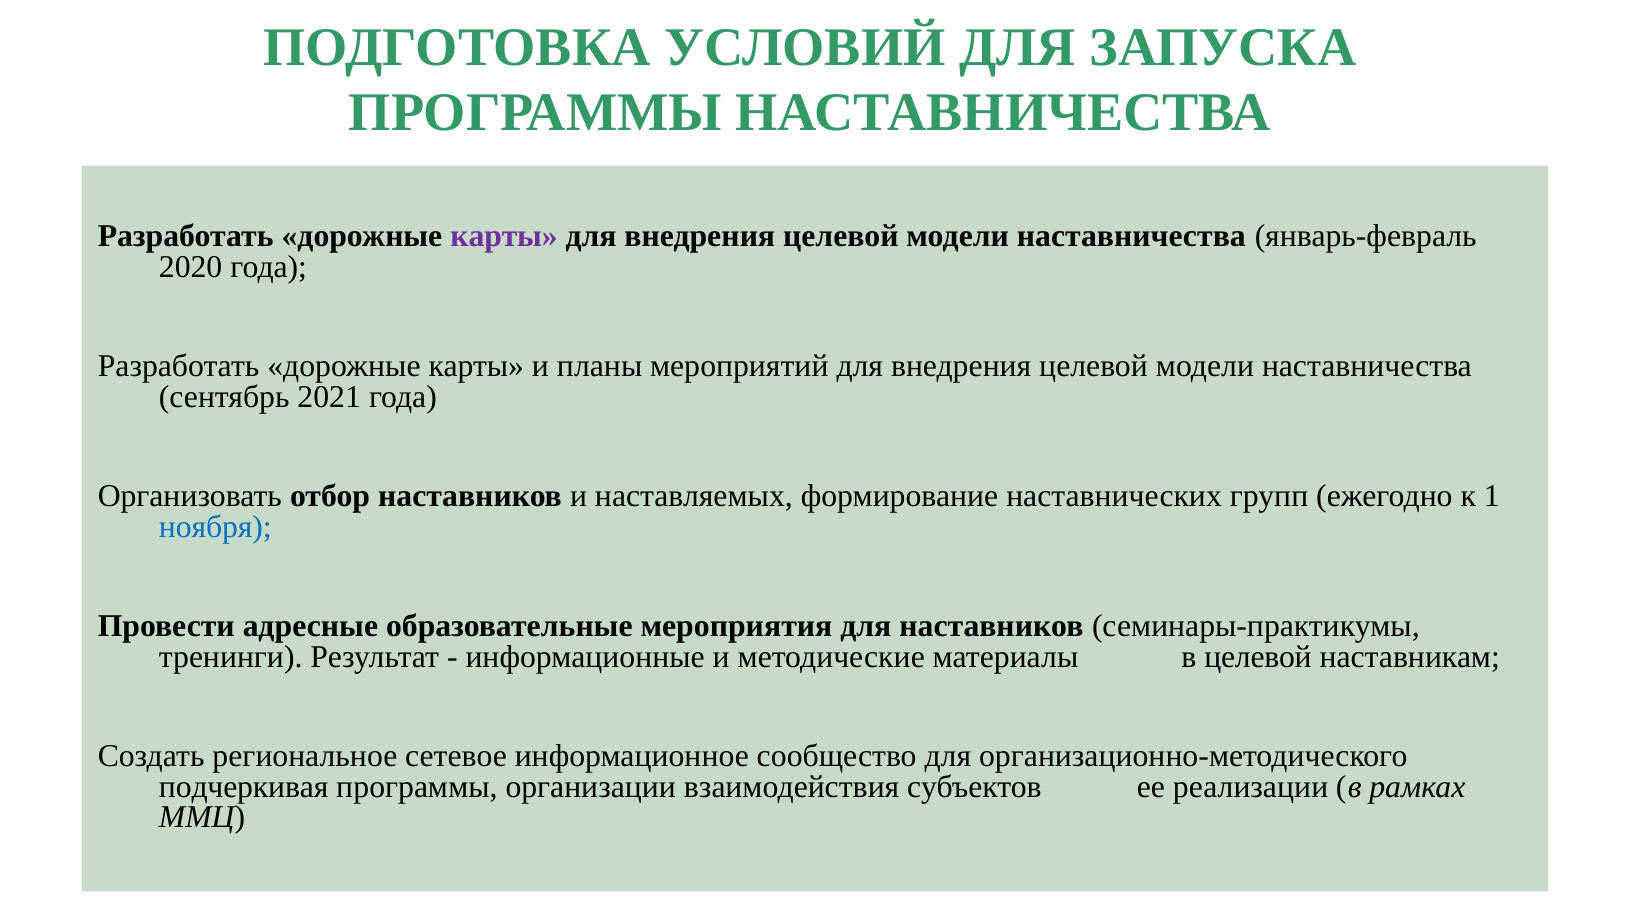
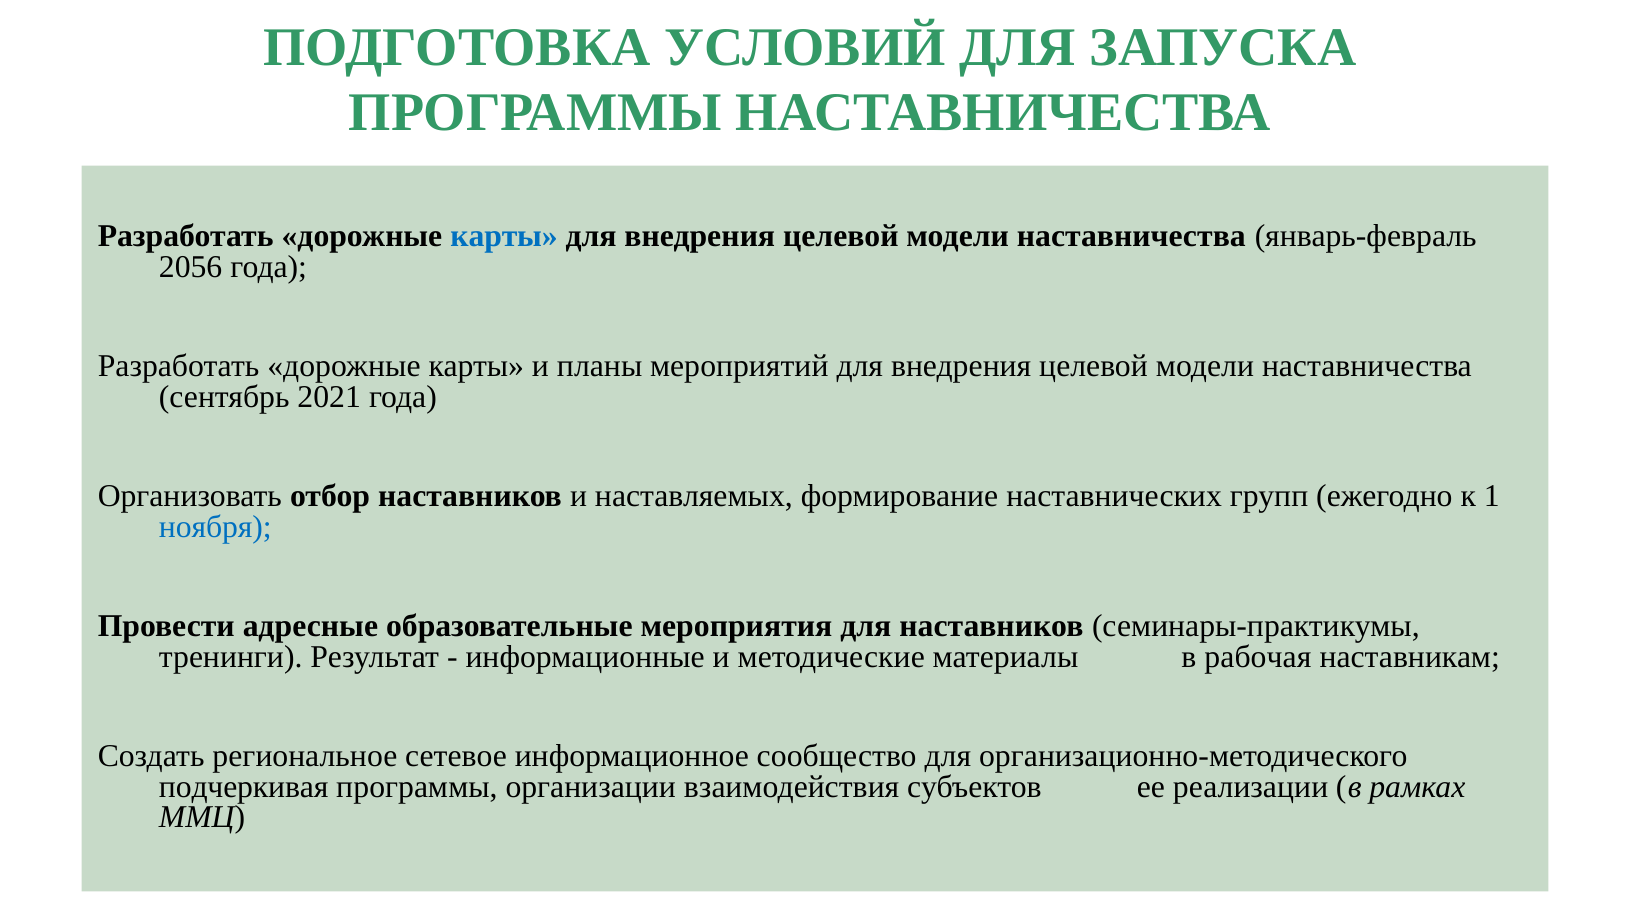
карты colour: purple -> blue (504, 236)
2020: 2020 -> 2056 (191, 267)
в целевой: целевой -> рабочая (1258, 657)
